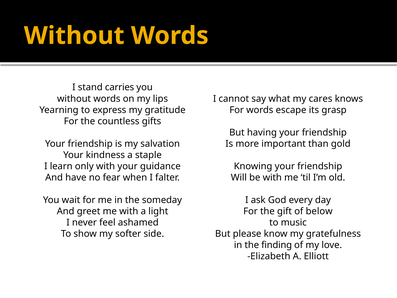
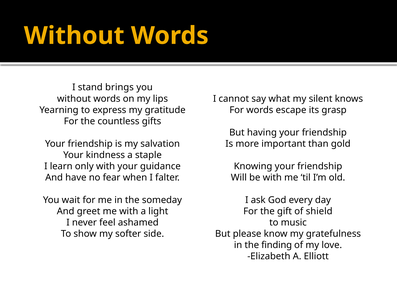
carries: carries -> brings (119, 87)
cares: cares -> silent (321, 99)
below: below -> shield (319, 211)
